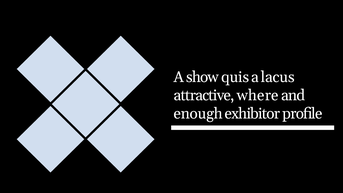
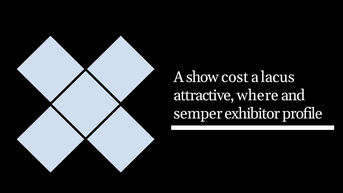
quis: quis -> cost (235, 77)
enough: enough -> semper (198, 114)
